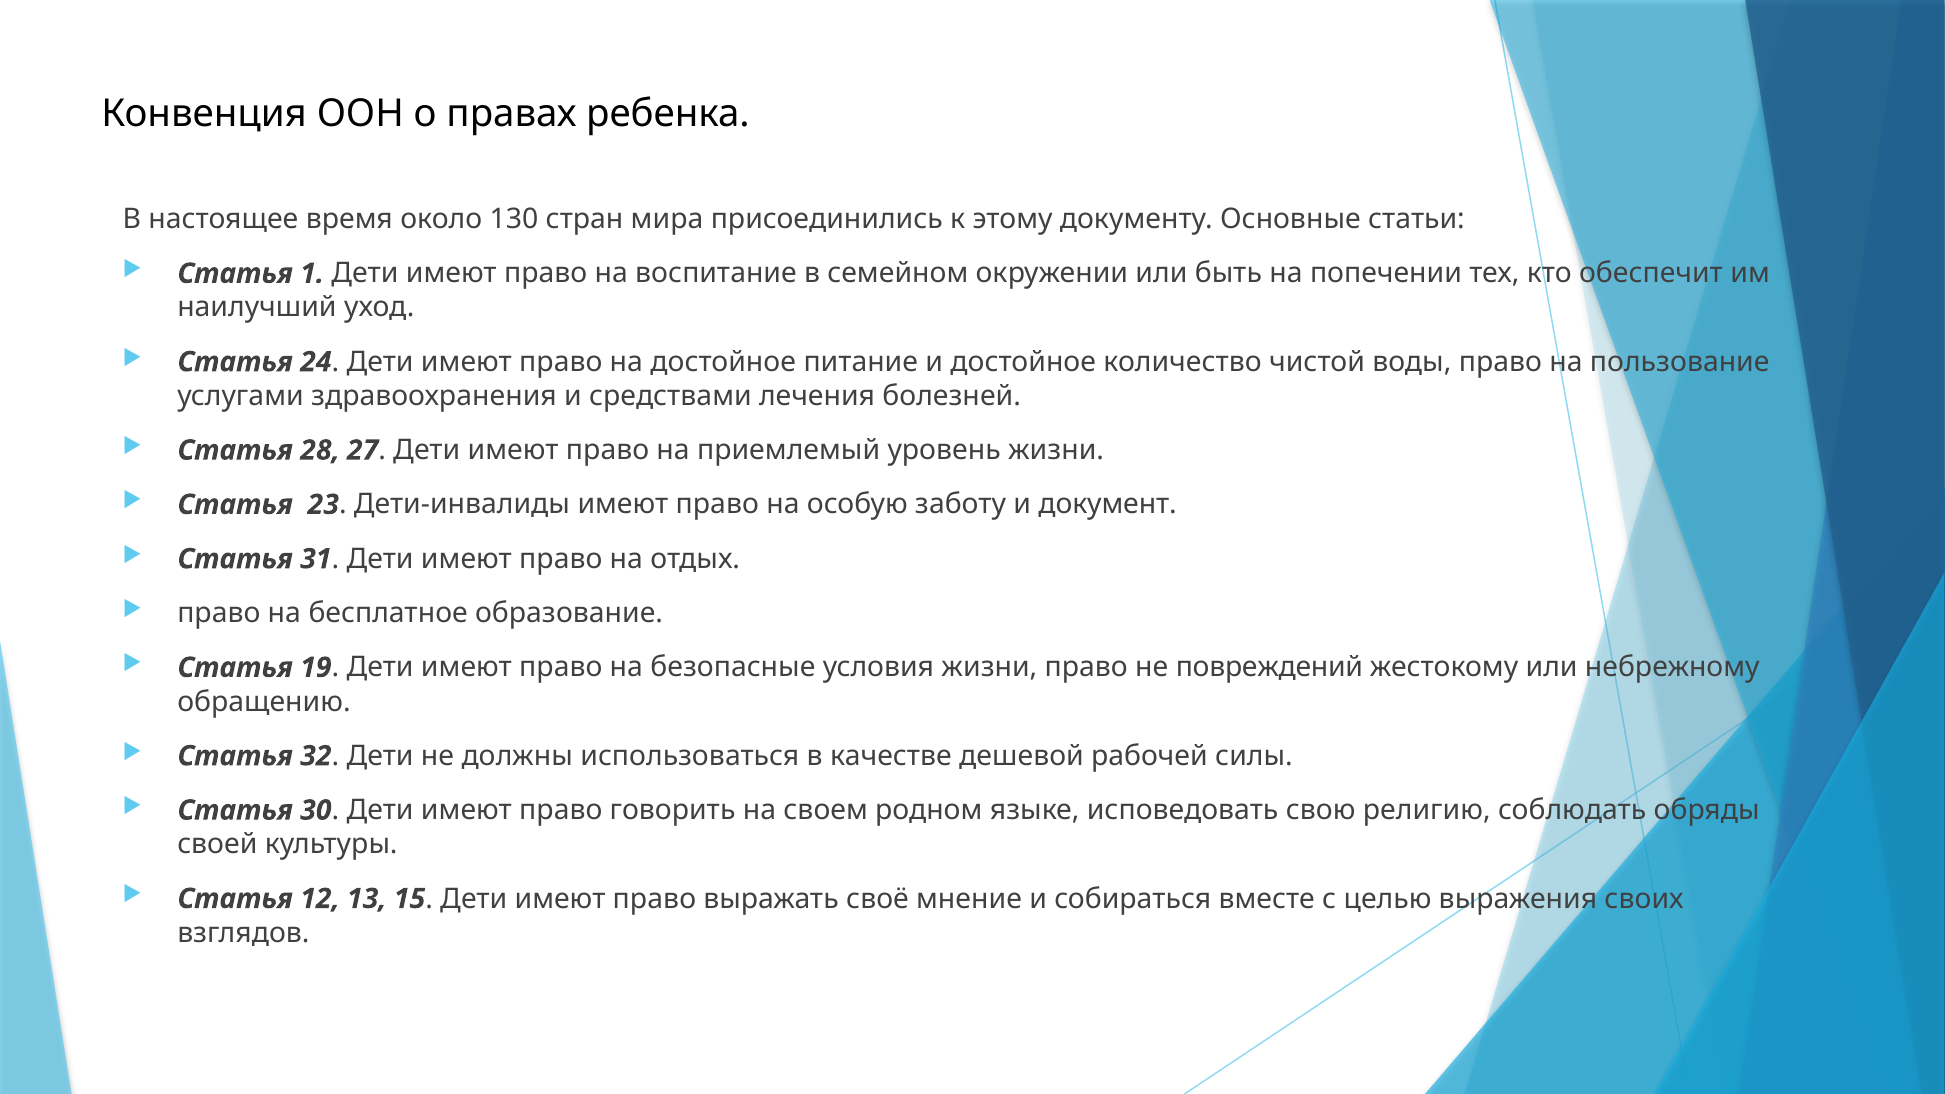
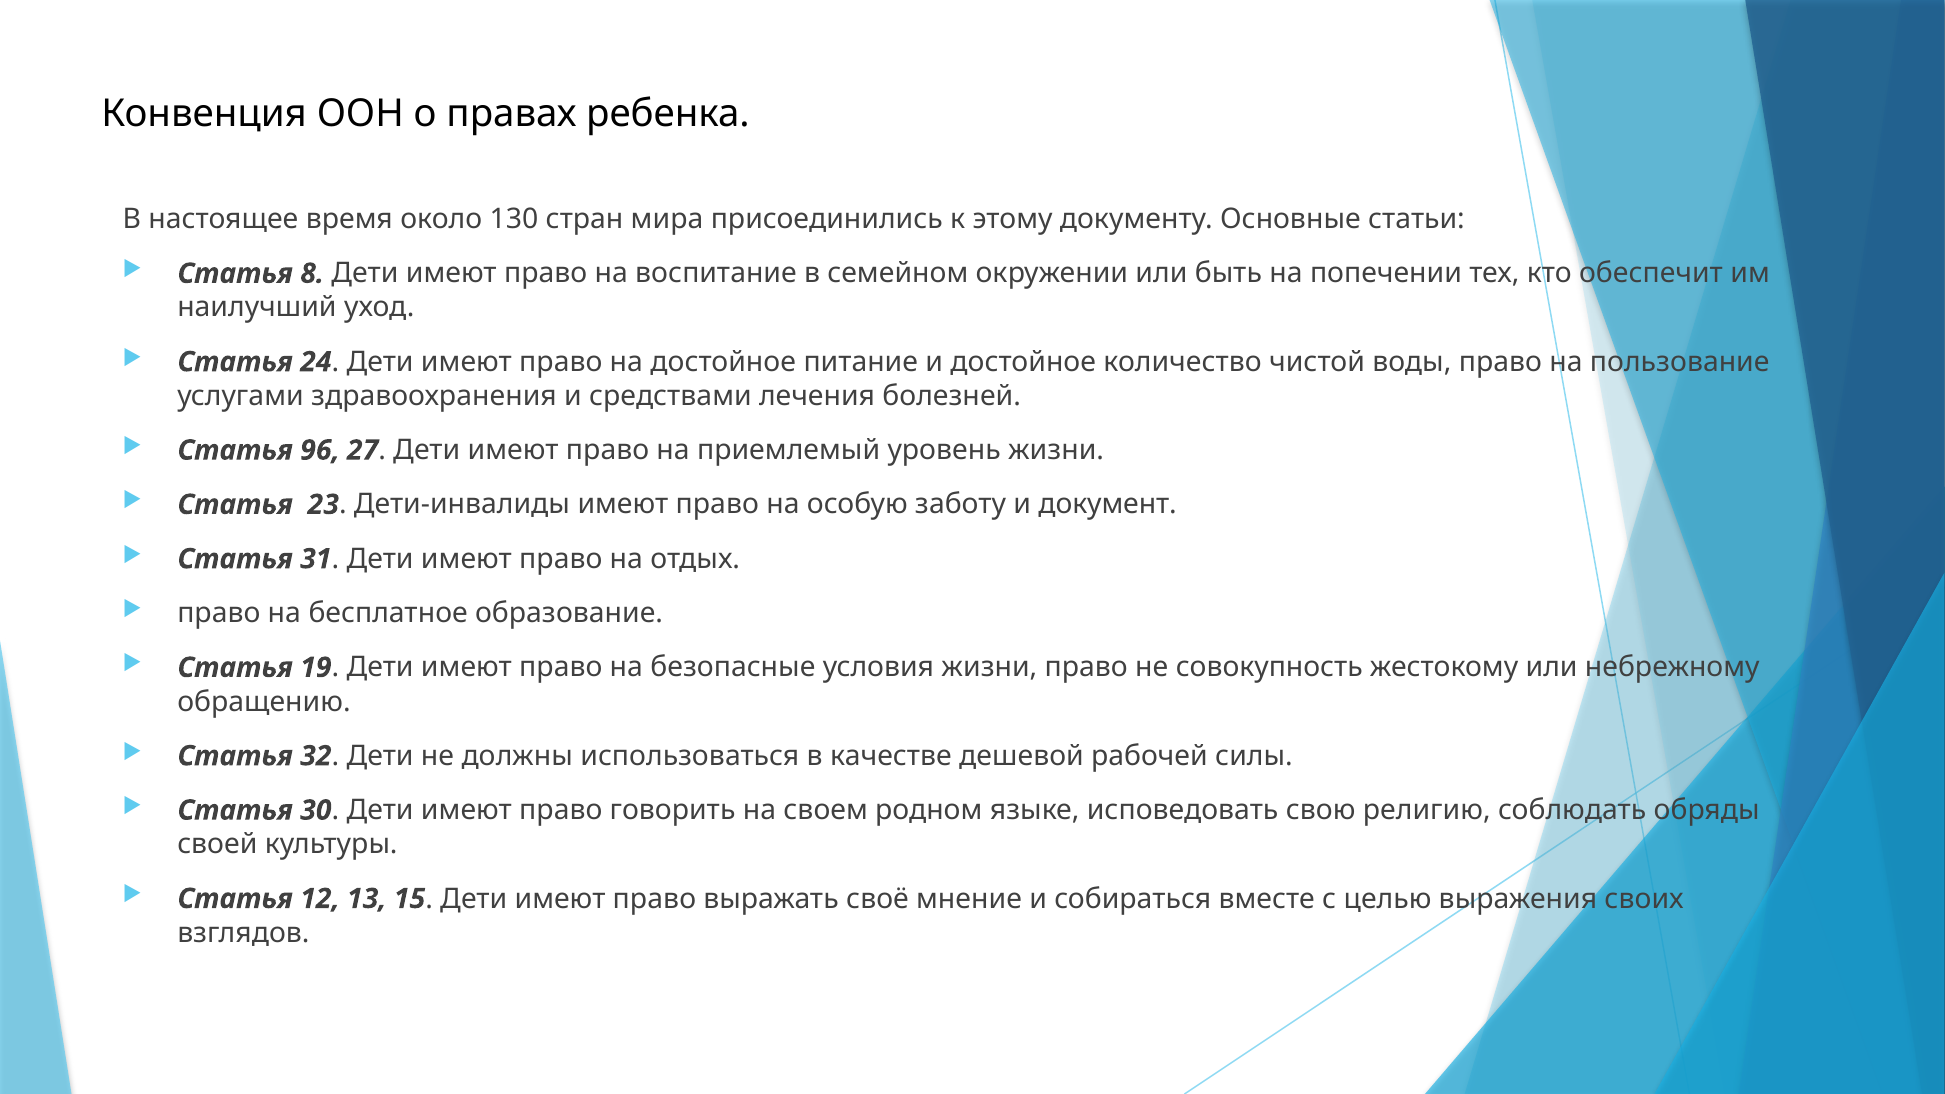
1: 1 -> 8 (312, 274)
28: 28 -> 96 (320, 450)
повреждений: повреждений -> совокупность (1269, 668)
